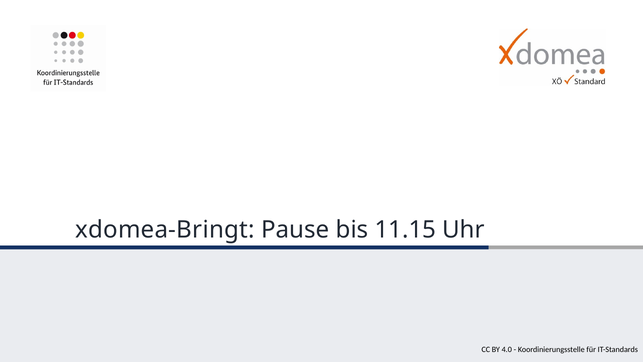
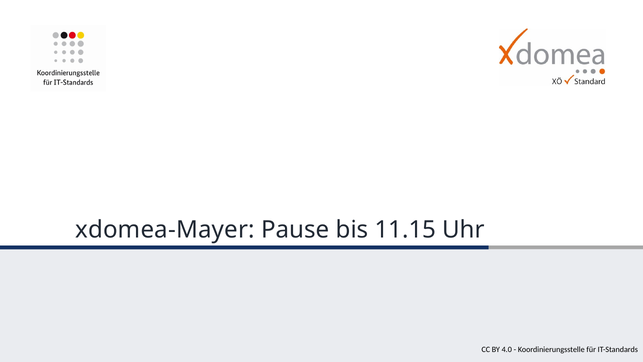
xdomea-Bringt: xdomea-Bringt -> xdomea-Mayer (165, 230)
